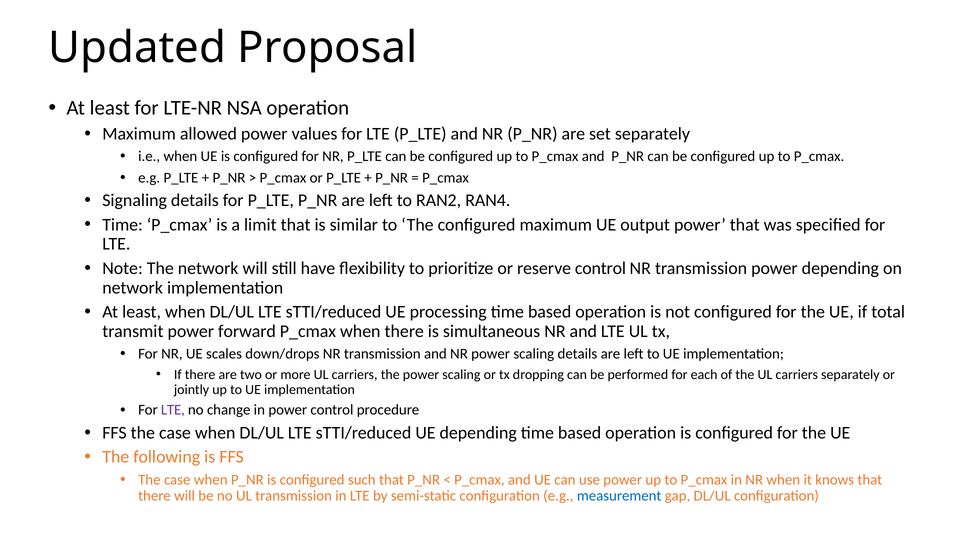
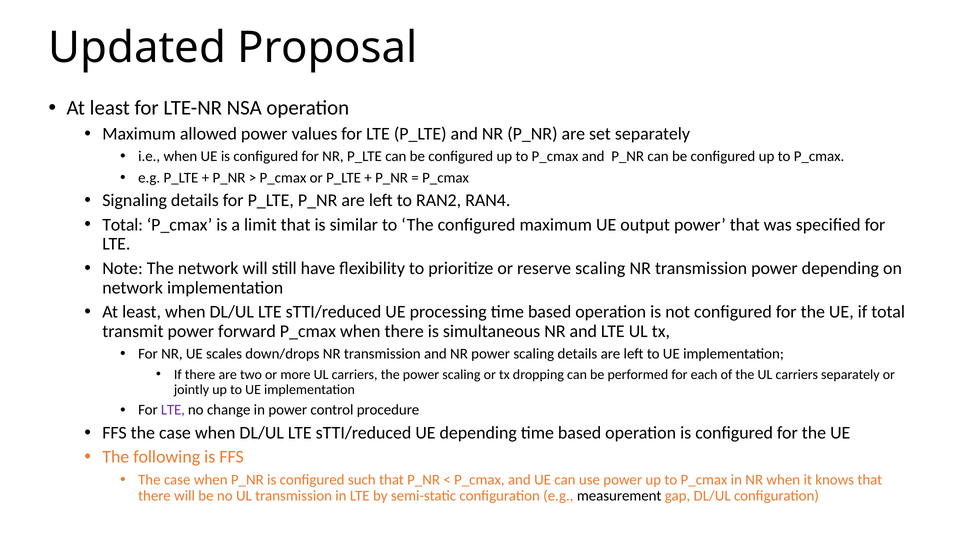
Time: Time -> Total (123, 225)
reserve control: control -> scaling (600, 268)
measurement colour: blue -> black (619, 496)
